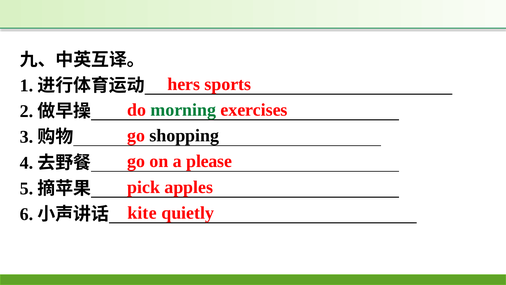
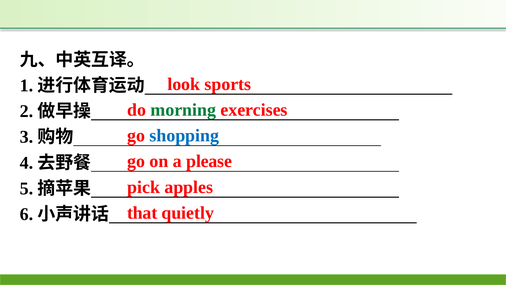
hers: hers -> look (184, 84)
shopping colour: black -> blue (184, 135)
kite: kite -> that (142, 213)
